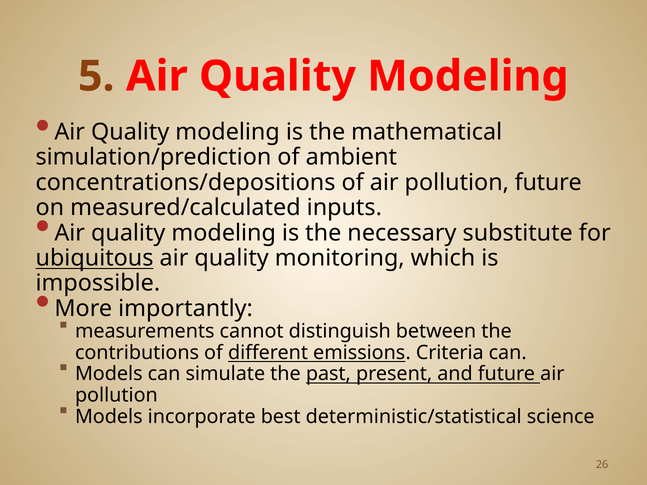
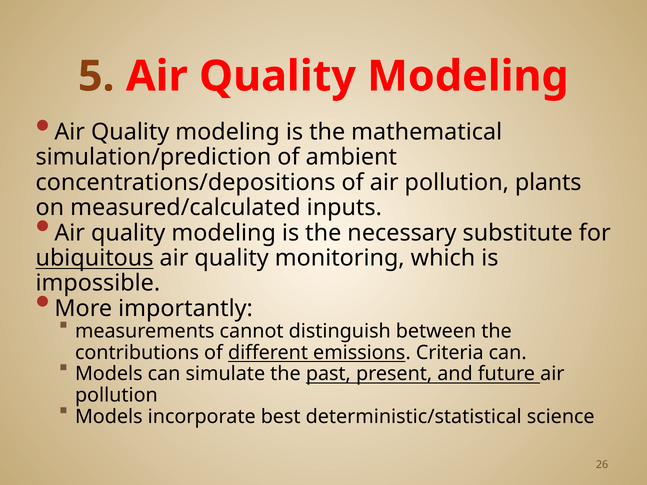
pollution future: future -> plants (548, 182)
